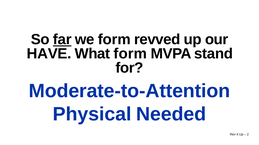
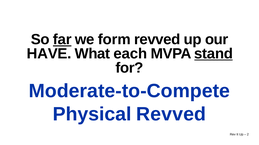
What form: form -> each (130, 54)
stand underline: none -> present (214, 54)
Moderate-to-Attention: Moderate-to-Attention -> Moderate-to-Compete (129, 91)
Physical Needed: Needed -> Revved (171, 115)
